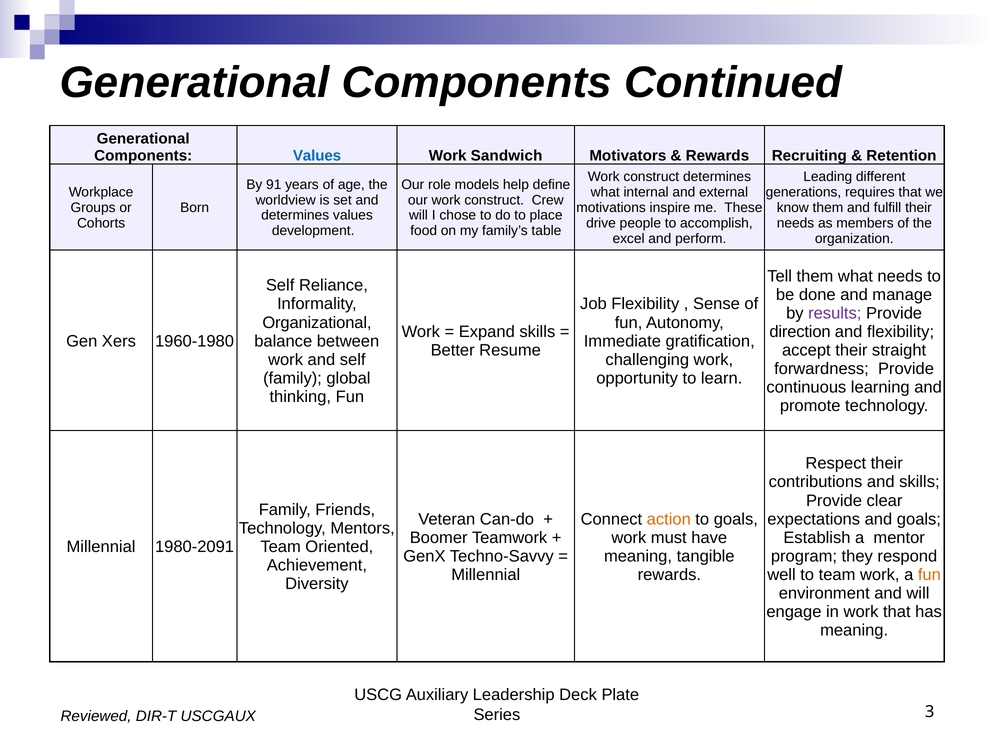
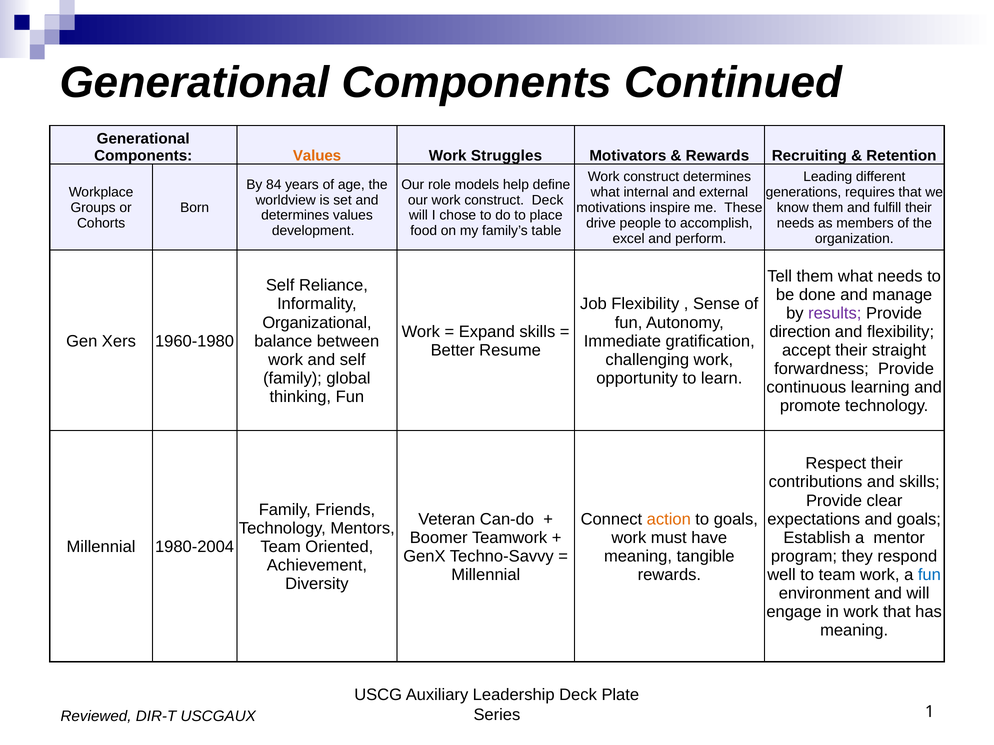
Values colour: blue -> orange (317, 156)
Sandwich: Sandwich -> Struggles (507, 156)
91: 91 -> 84 (274, 185)
construct Crew: Crew -> Deck (548, 200)
1980-2091: 1980-2091 -> 1980-2004 (195, 547)
fun colour: orange -> blue (929, 575)
3: 3 -> 1 (930, 712)
